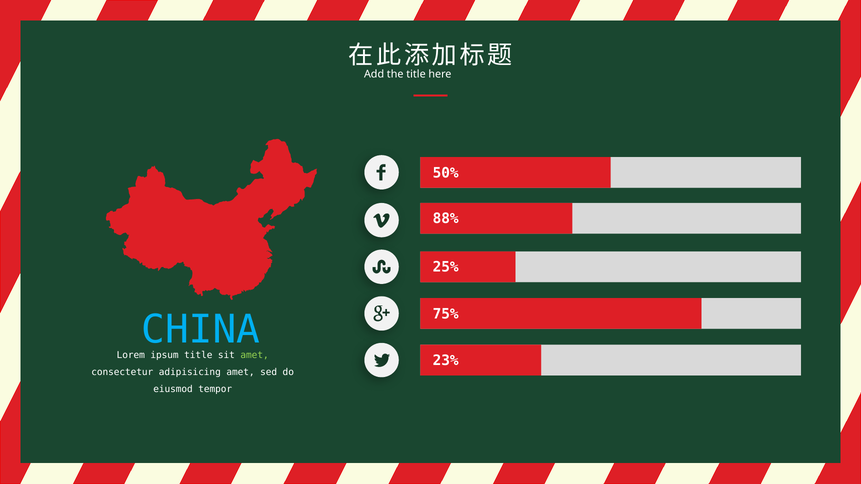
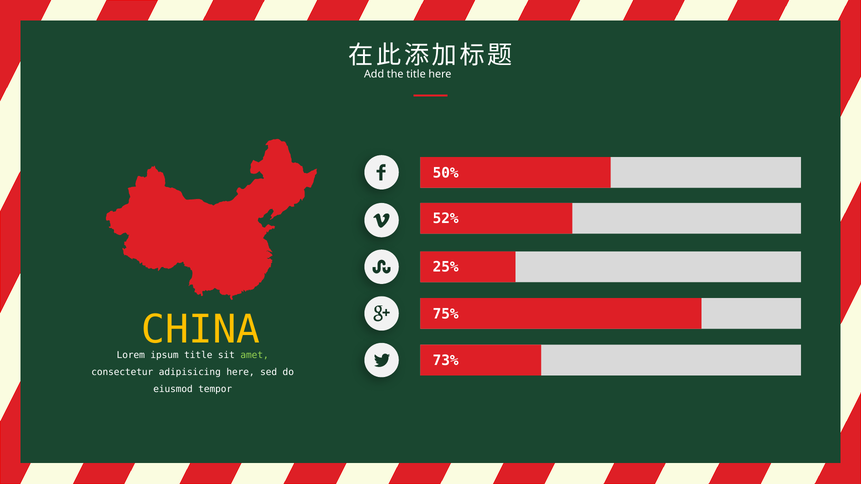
88%: 88% -> 52% (446, 219)
CHINA colour: light blue -> yellow (201, 330)
23%: 23% -> 73% (446, 361)
adipisicing amet: amet -> here (241, 372)
